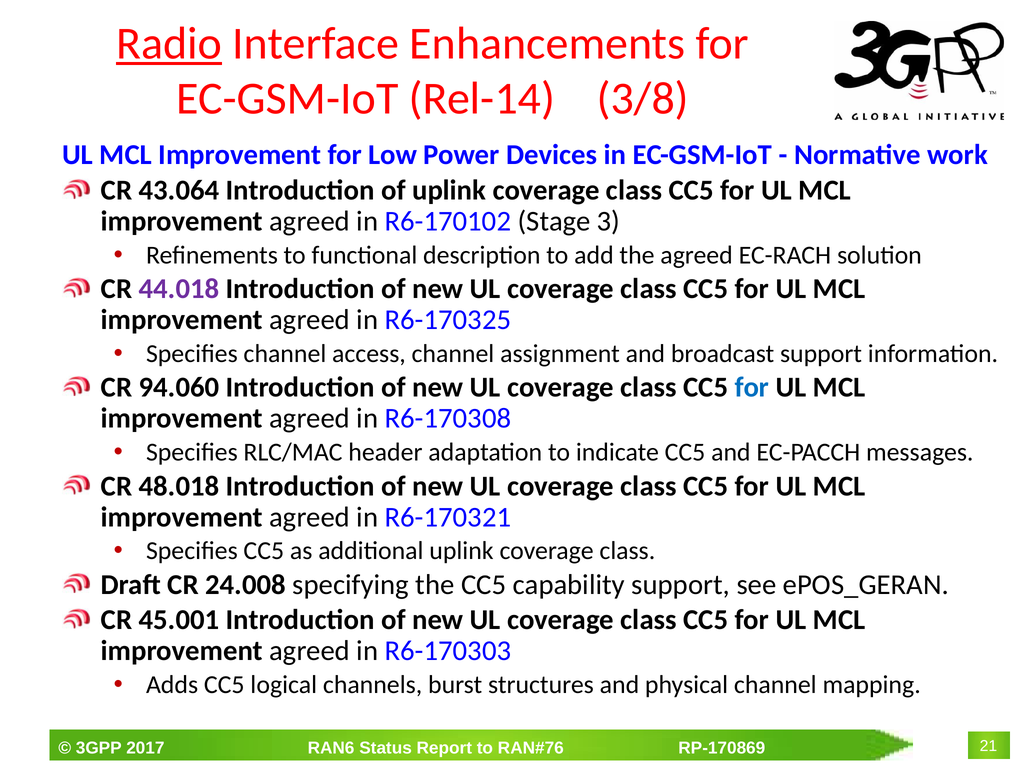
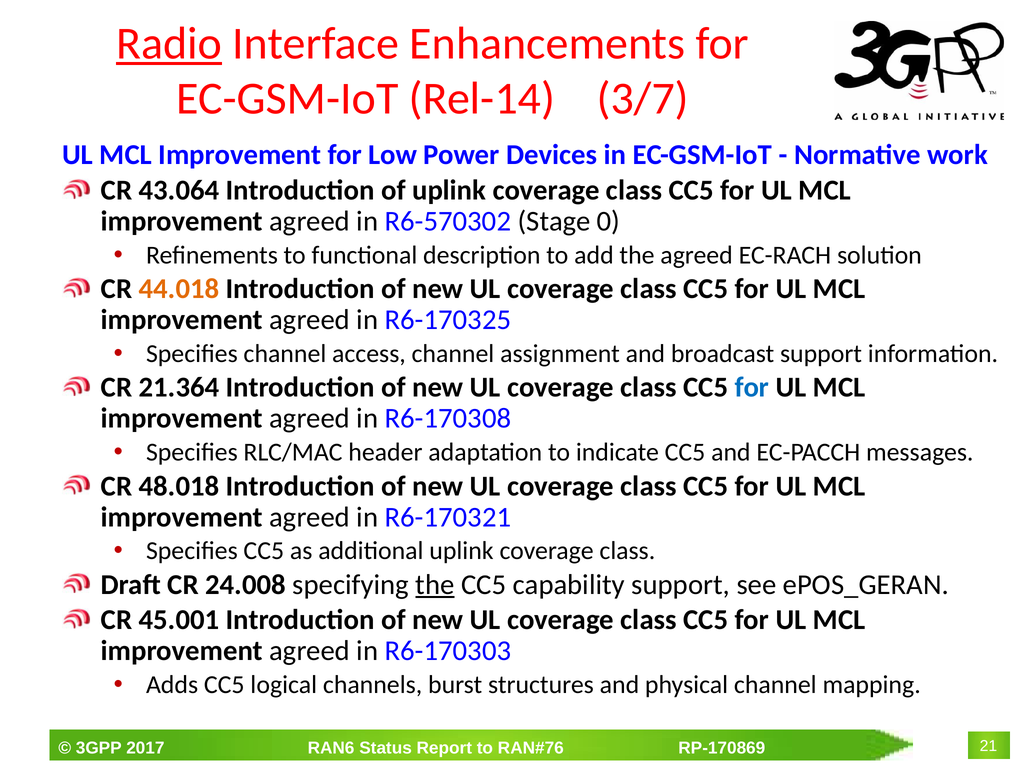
3/8: 3/8 -> 3/7 (643, 99)
R6-170102: R6-170102 -> R6-570302 (448, 222)
3: 3 -> 0 (608, 222)
44.018 colour: purple -> orange (179, 289)
94.060: 94.060 -> 21.364 (179, 388)
the underline: none -> present (435, 585)
